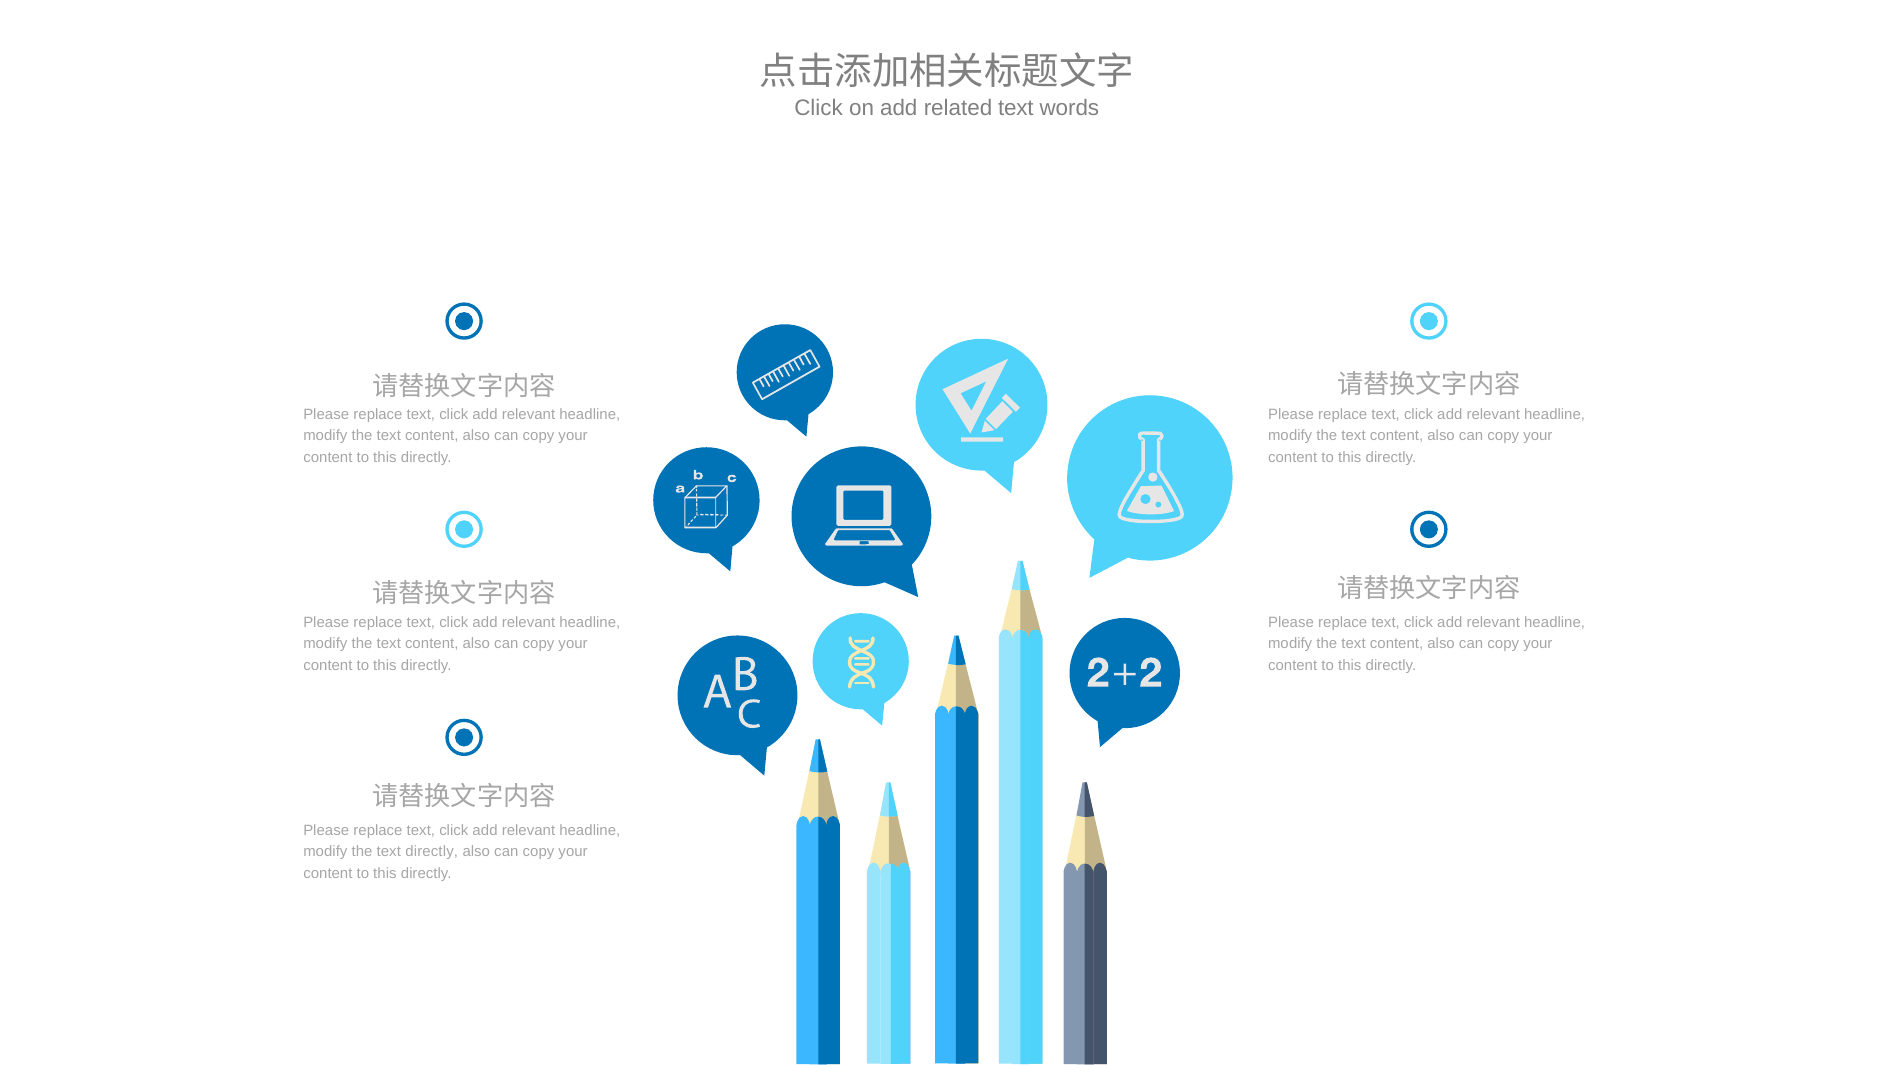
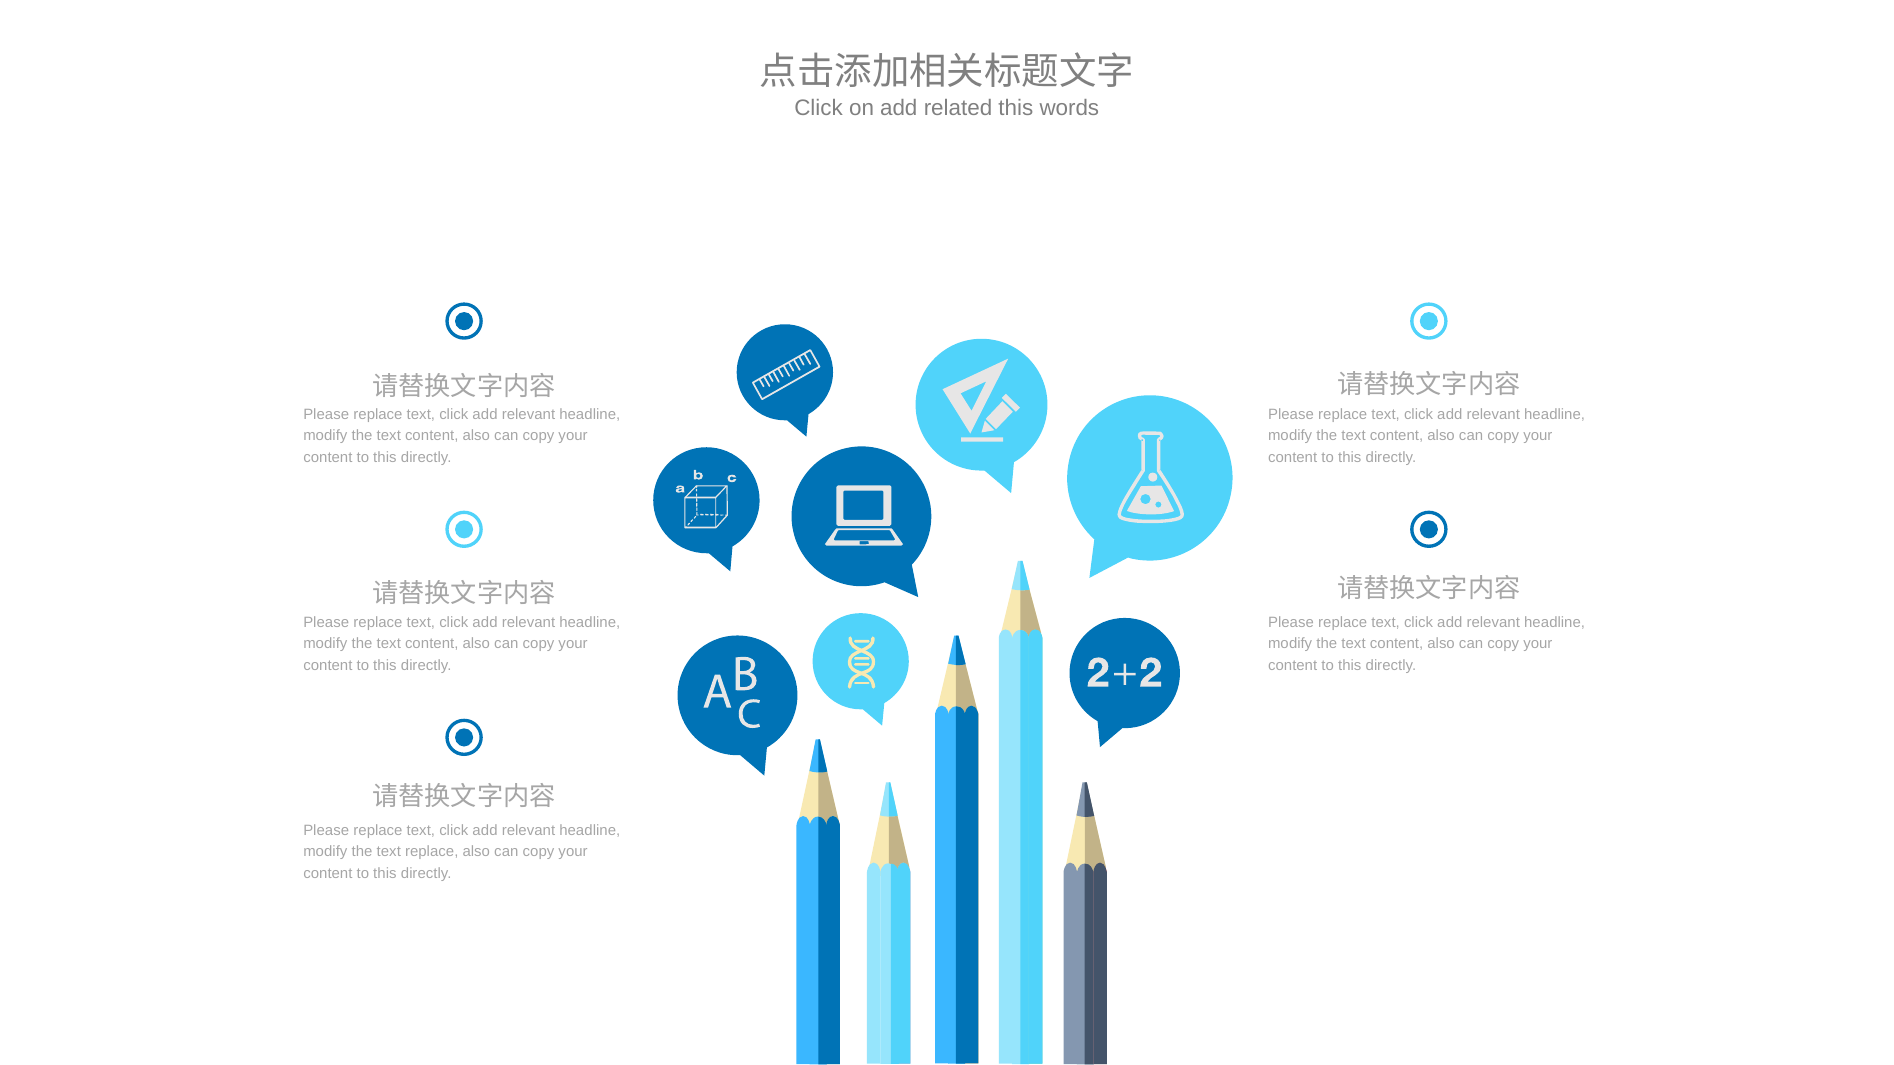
related text: text -> this (1016, 108)
text directly: directly -> replace (432, 852)
